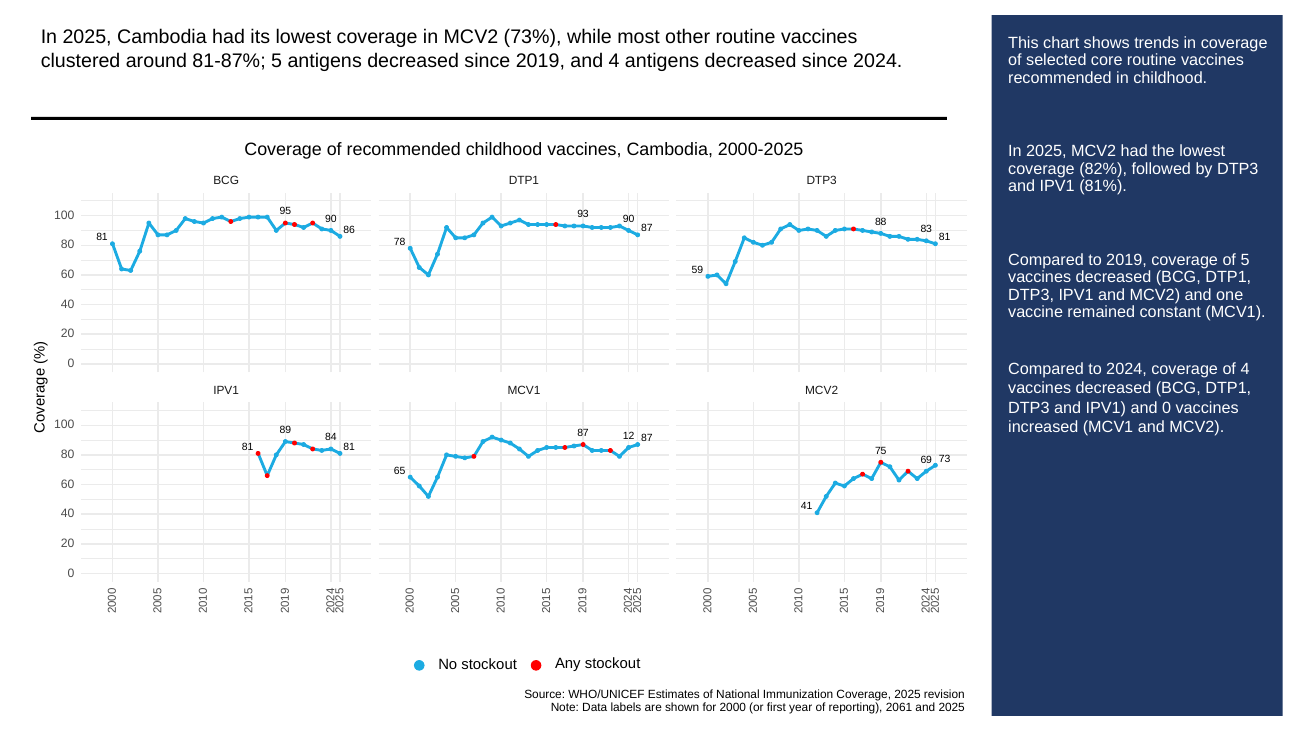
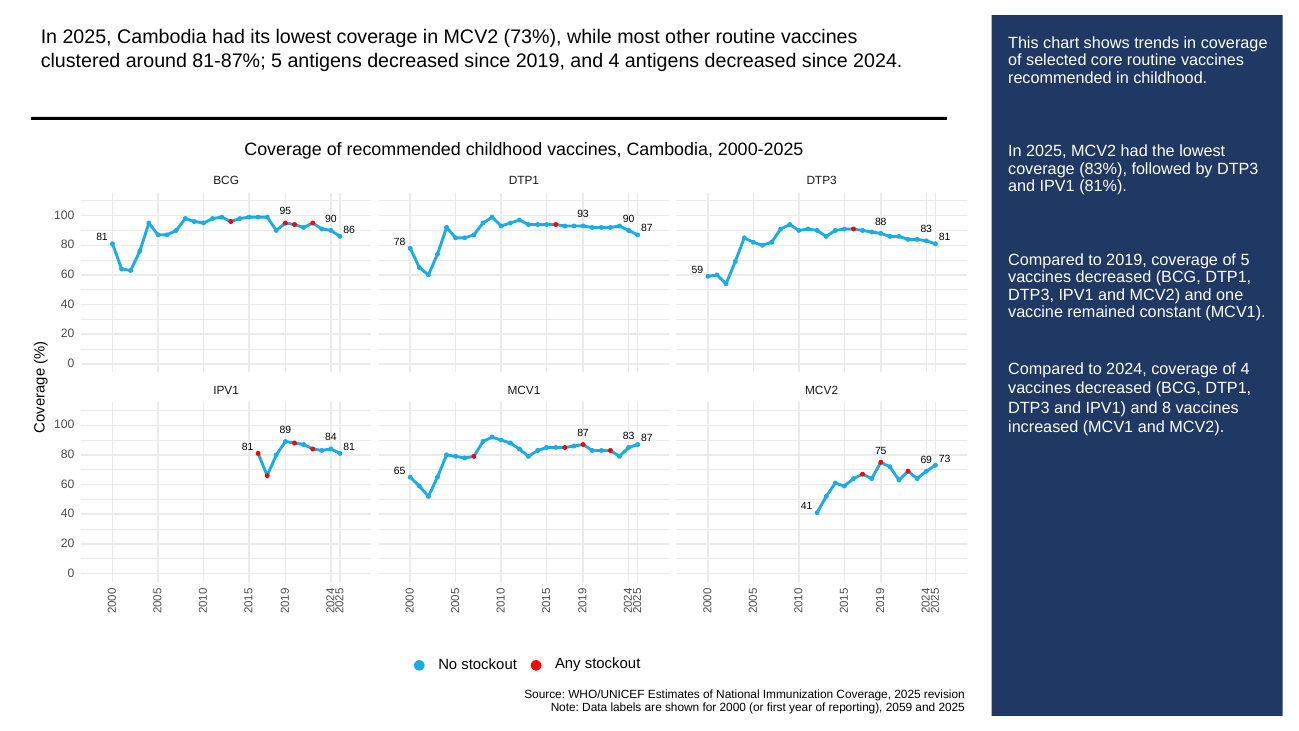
82%: 82% -> 83% (1103, 169)
and 0: 0 -> 8 (1167, 408)
87 12: 12 -> 83 (629, 436)
2061: 2061 -> 2059 (899, 707)
